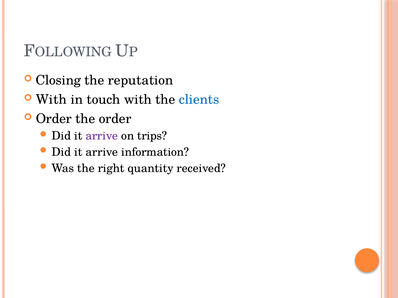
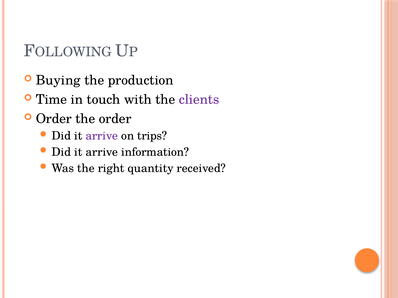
Closing: Closing -> Buying (58, 81)
reputation: reputation -> production (141, 81)
With: With -> Time (51, 100)
clients colour: blue -> purple (199, 100)
